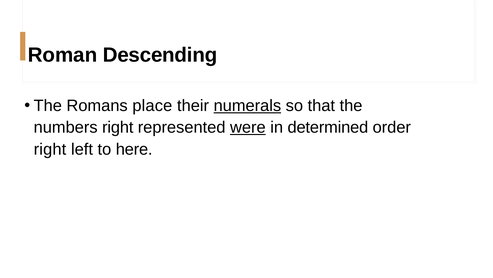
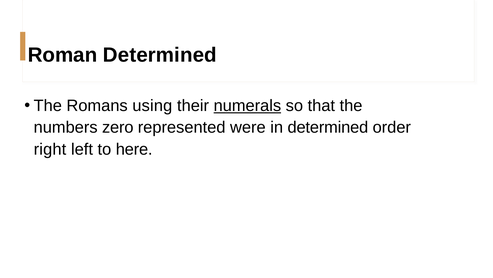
Roman Descending: Descending -> Determined (160, 55)
place: place -> using (152, 106)
numbers right: right -> zero (118, 127)
were underline: present -> none (248, 127)
